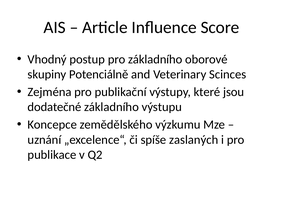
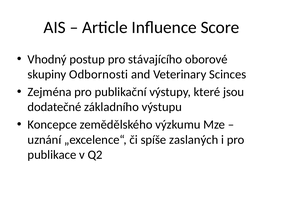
pro základního: základního -> stávajícího (155, 59)
Potenciálně: Potenciálně -> Odbornosti (99, 74)
